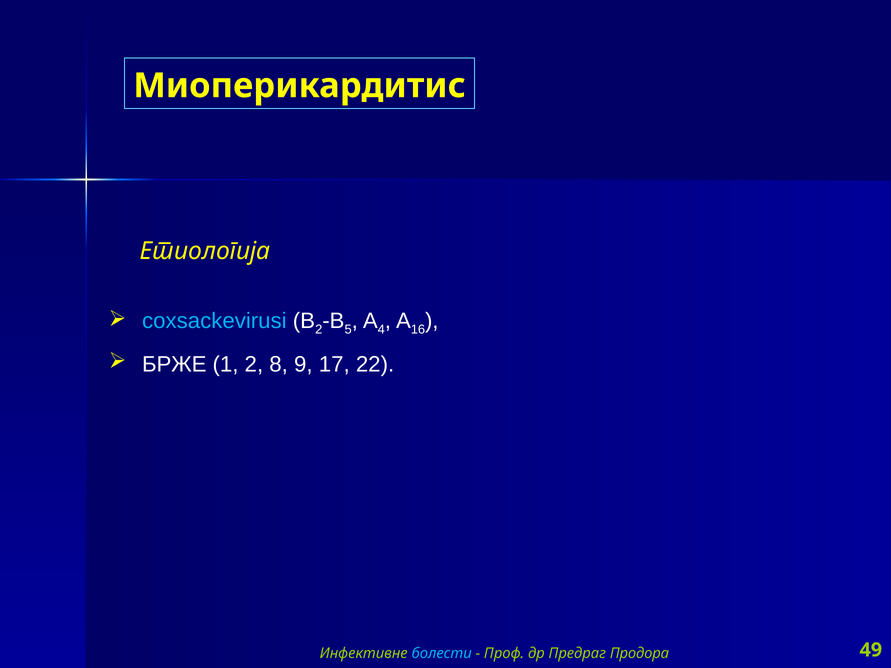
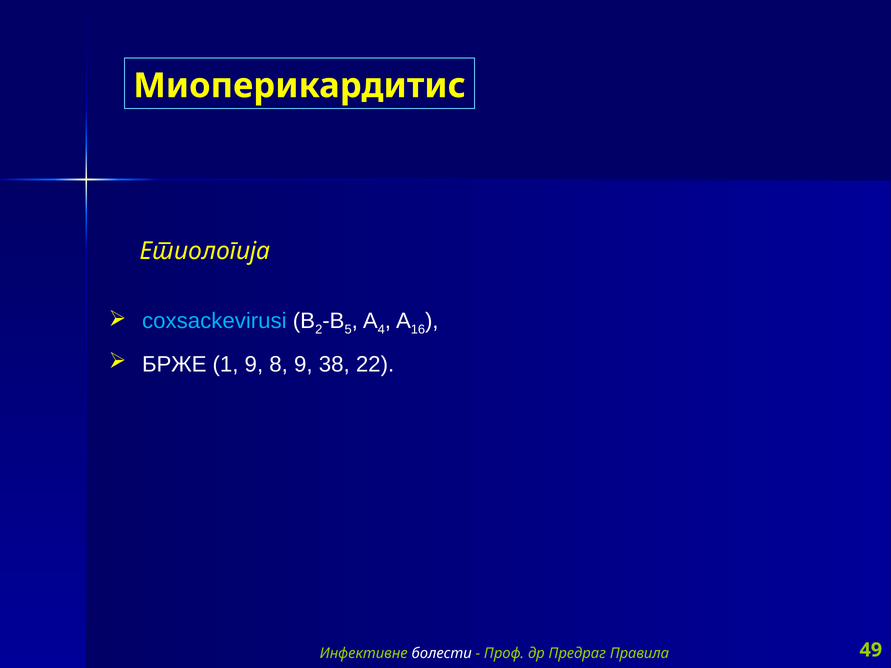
1 2: 2 -> 9 (254, 365)
17: 17 -> 38 (334, 365)
болести colour: light blue -> white (442, 653)
Продора: Продора -> Правила (639, 653)
